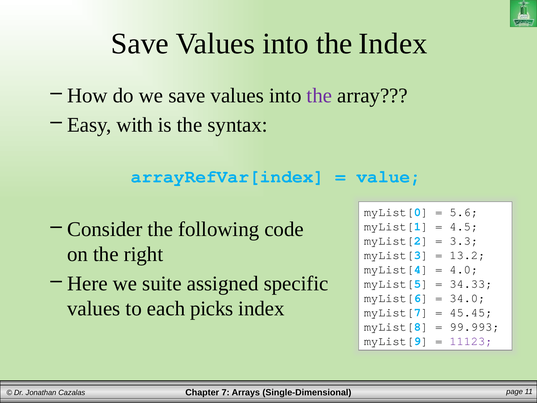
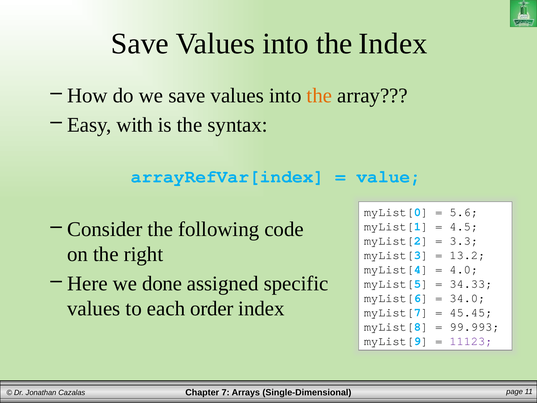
the colour: purple -> orange (319, 95)
suite: suite -> done (162, 283)
picks: picks -> order (212, 309)
